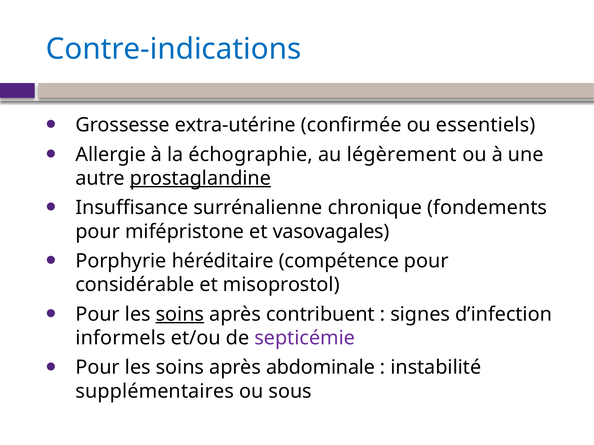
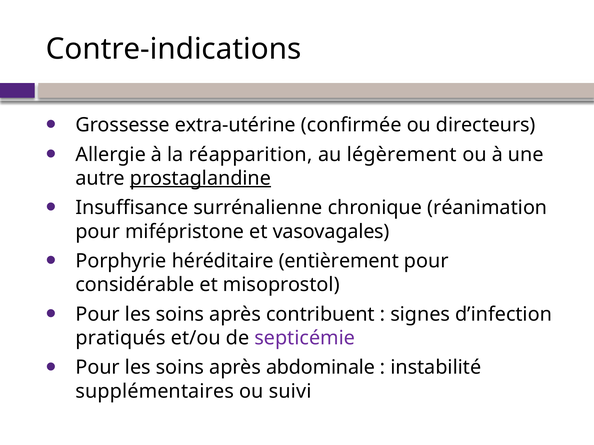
Contre-indications colour: blue -> black (173, 49)
essentiels: essentiels -> directeurs (486, 125)
échographie: échographie -> réapparition (251, 155)
fondements: fondements -> réanimation (487, 208)
compétence: compétence -> entièrement (339, 261)
soins underline: present -> none (180, 315)
informels: informels -> pratiqués (121, 338)
sous: sous -> suivi (290, 392)
